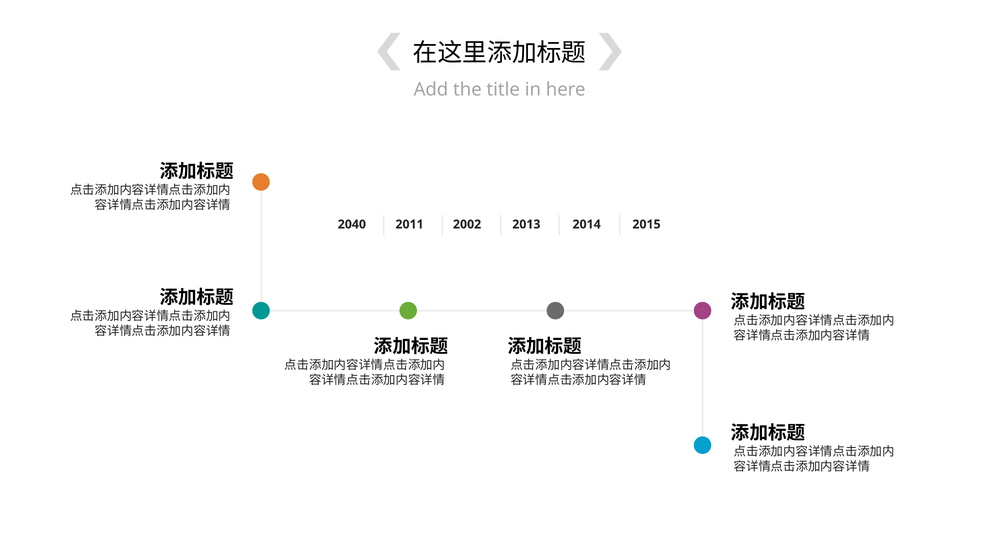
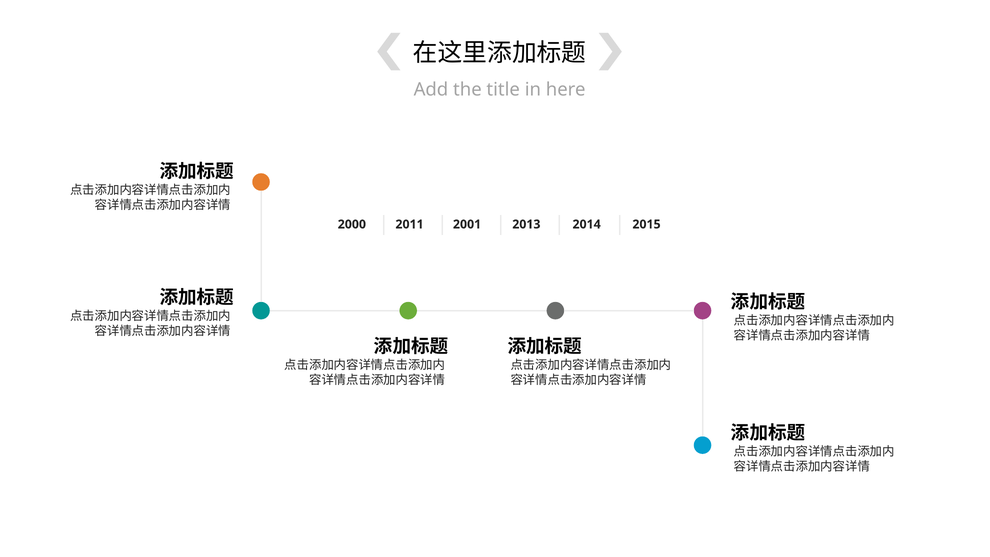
2040: 2040 -> 2000 (352, 224)
2002: 2002 -> 2001 (467, 224)
